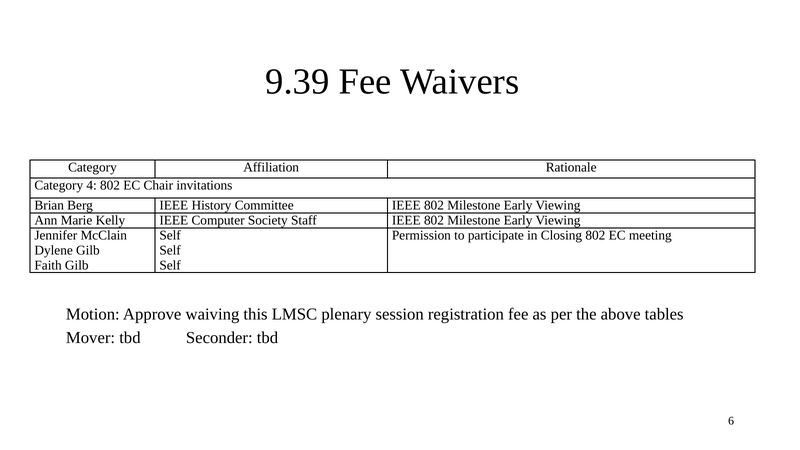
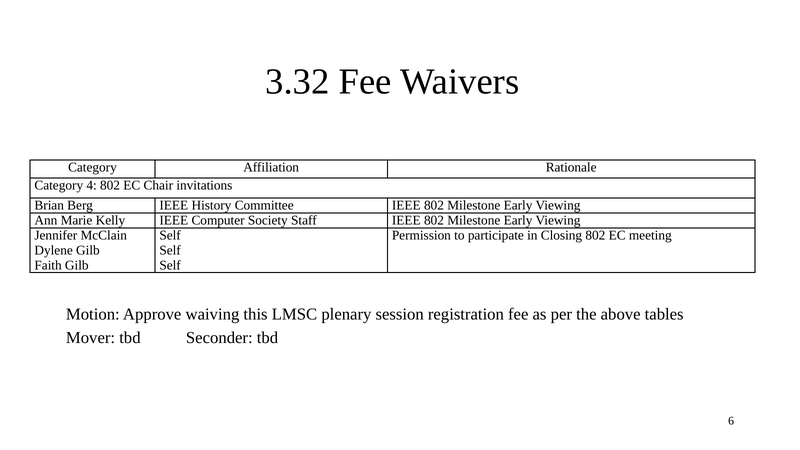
9.39: 9.39 -> 3.32 (297, 82)
